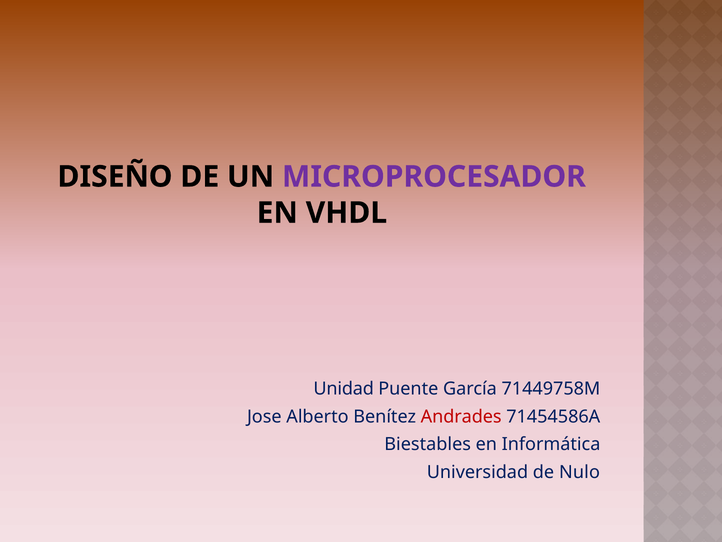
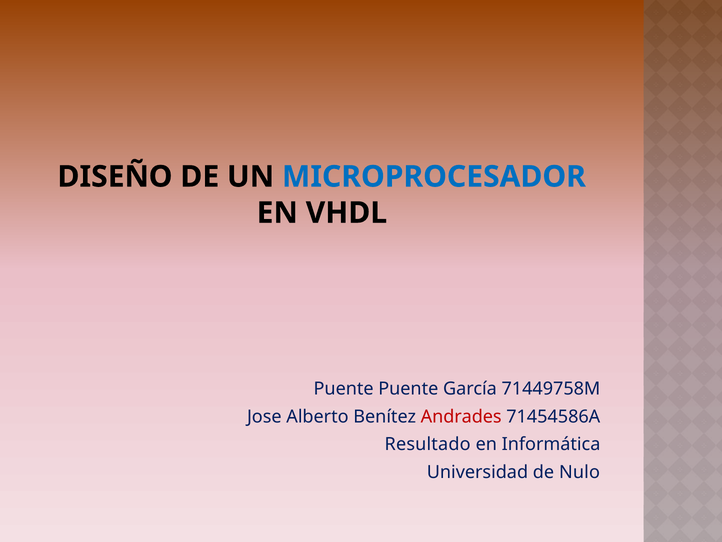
MICROPROCESADOR colour: purple -> blue (434, 177)
Unidad: Unidad -> Puente (344, 389)
Biestables: Biestables -> Resultado (428, 444)
